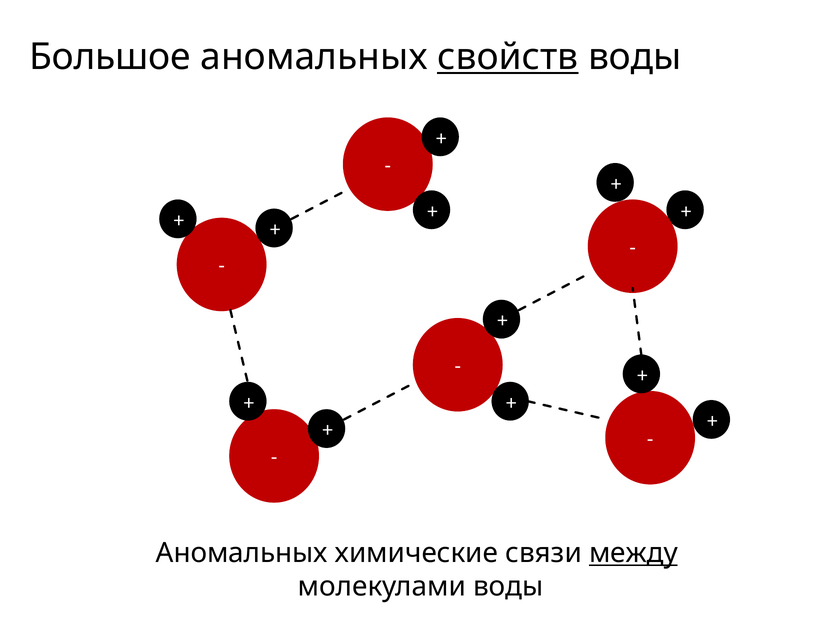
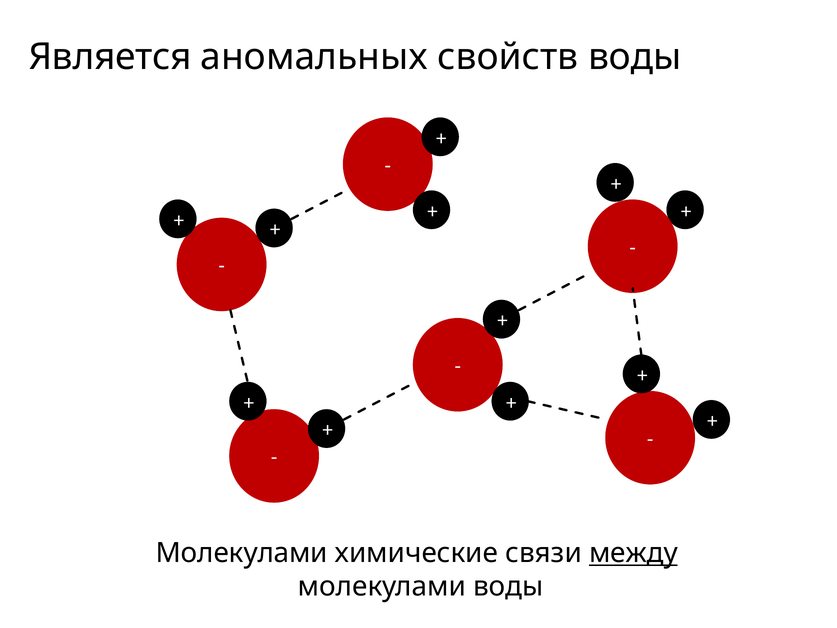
Большое: Большое -> Является (110, 57)
свойств underline: present -> none (508, 57)
Аномальных: Аномальных -> Молекулами (242, 553)
